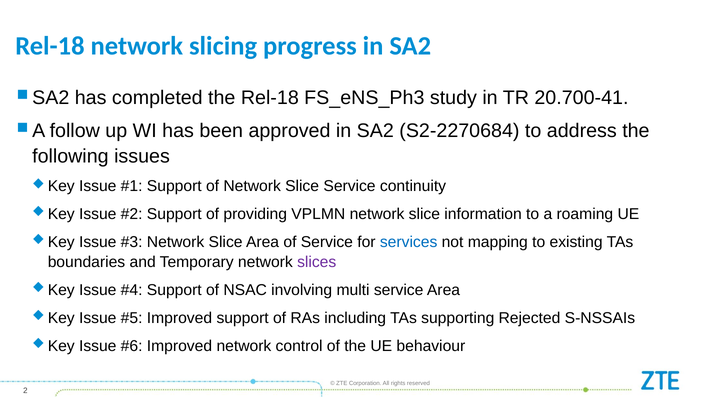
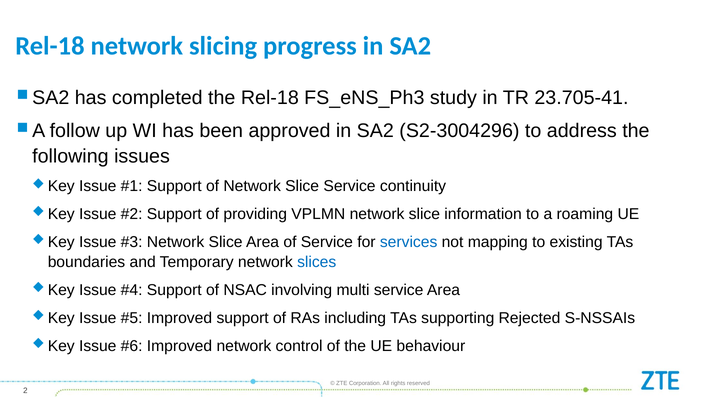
20.700-41: 20.700-41 -> 23.705-41 (581, 98)
S2-2270684: S2-2270684 -> S2-3004296 (459, 131)
slices colour: purple -> blue (317, 263)
